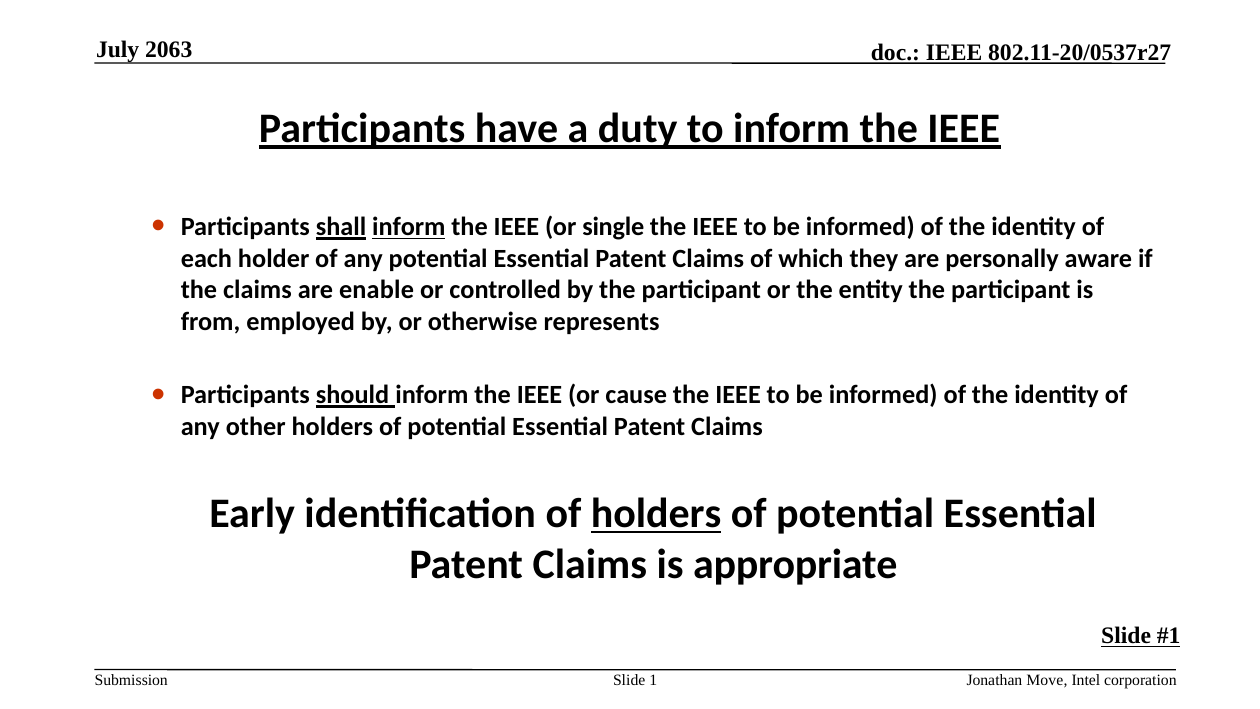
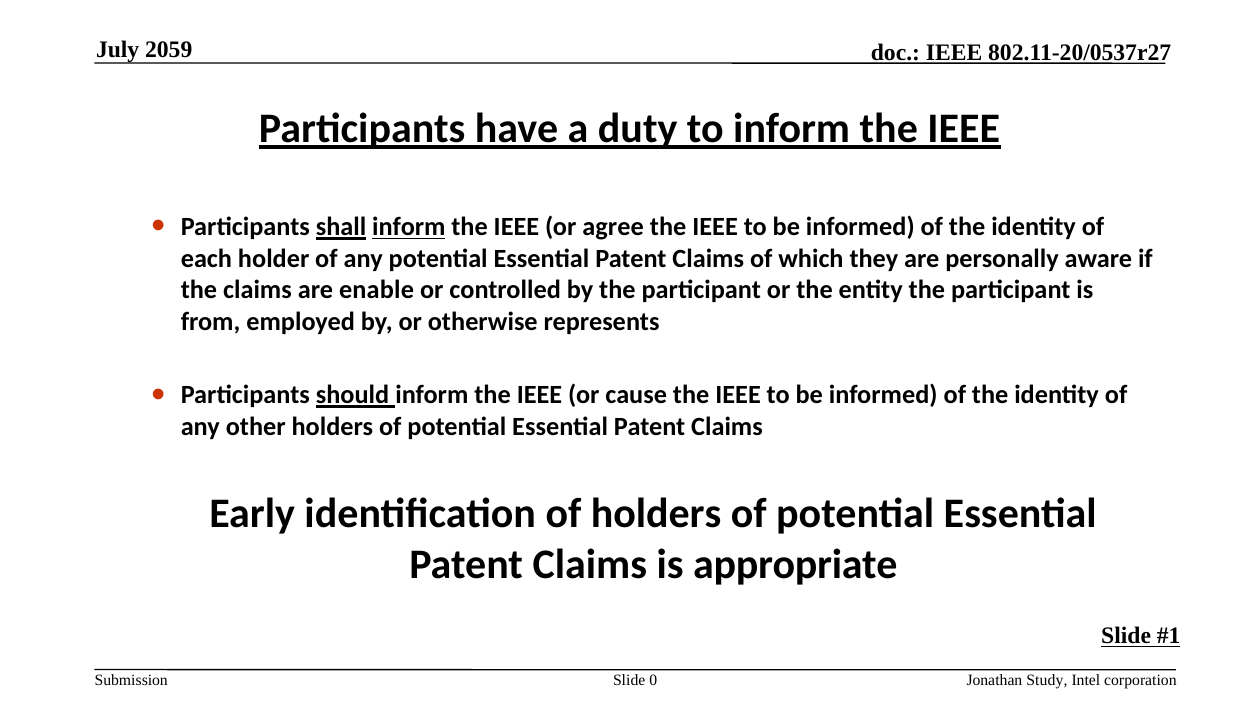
2063: 2063 -> 2059 (169, 50)
single: single -> agree (613, 227)
holders underline: present -> none (656, 514)
1: 1 -> 0 (653, 680)
Move: Move -> Study (1047, 680)
